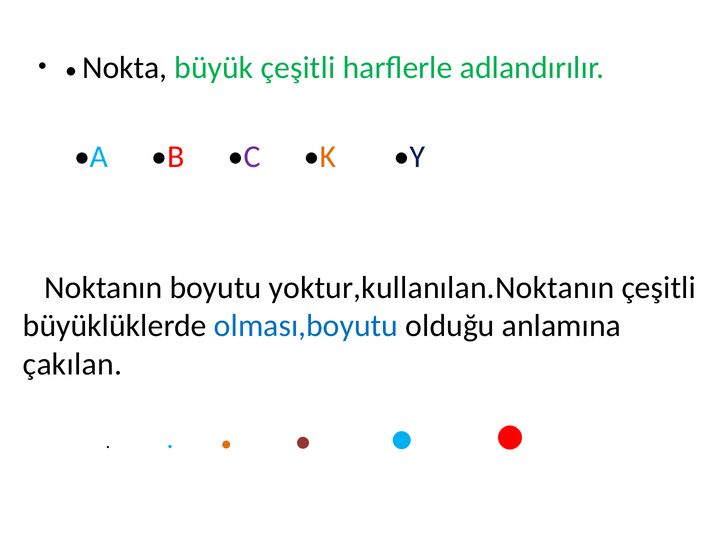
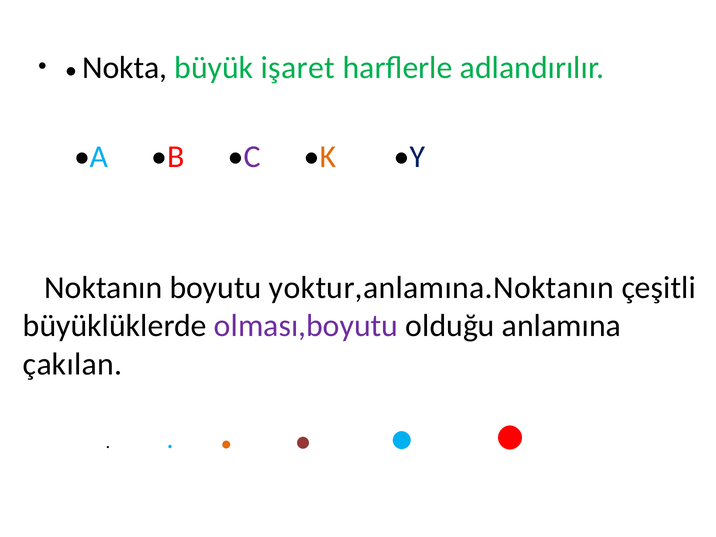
büyük çeşitli: çeşitli -> işaret (298, 68)
yoktur,kullanılan.Noktanın: yoktur,kullanılan.Noktanın -> yoktur,anlamına.Noktanın (441, 288)
olması,boyutu colour: blue -> purple (306, 326)
